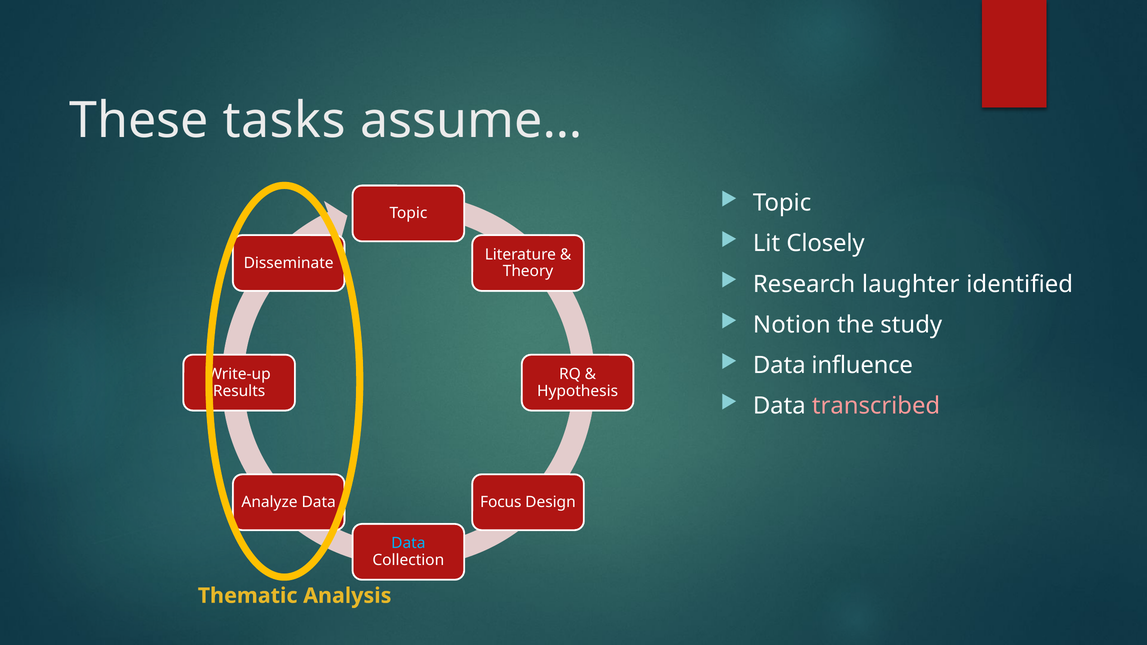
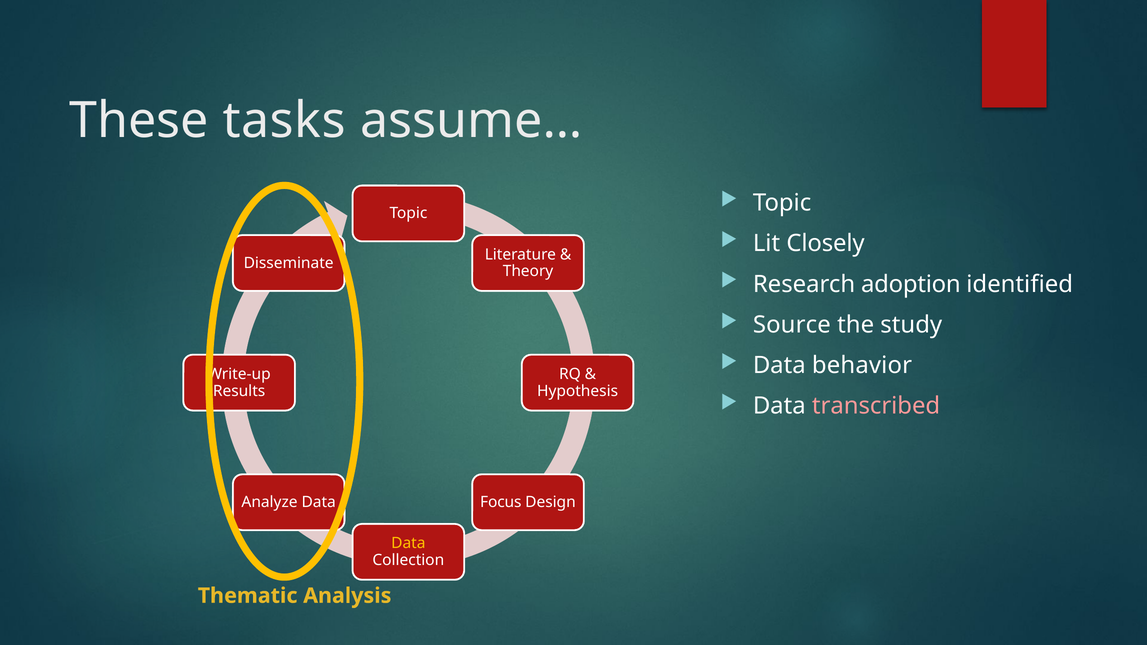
laughter: laughter -> adoption (911, 284)
Notion: Notion -> Source (792, 325)
influence: influence -> behavior (862, 366)
Data colour: light blue -> yellow (408, 543)
